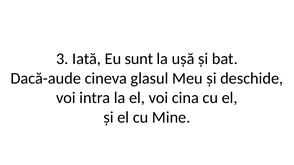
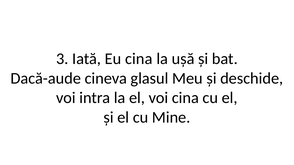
Eu sunt: sunt -> cina (139, 59)
